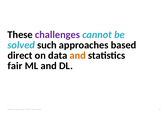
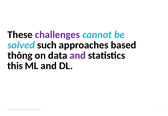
direct: direct -> thông (20, 56)
and colour: orange -> purple (78, 56)
fair: fair -> this (15, 66)
